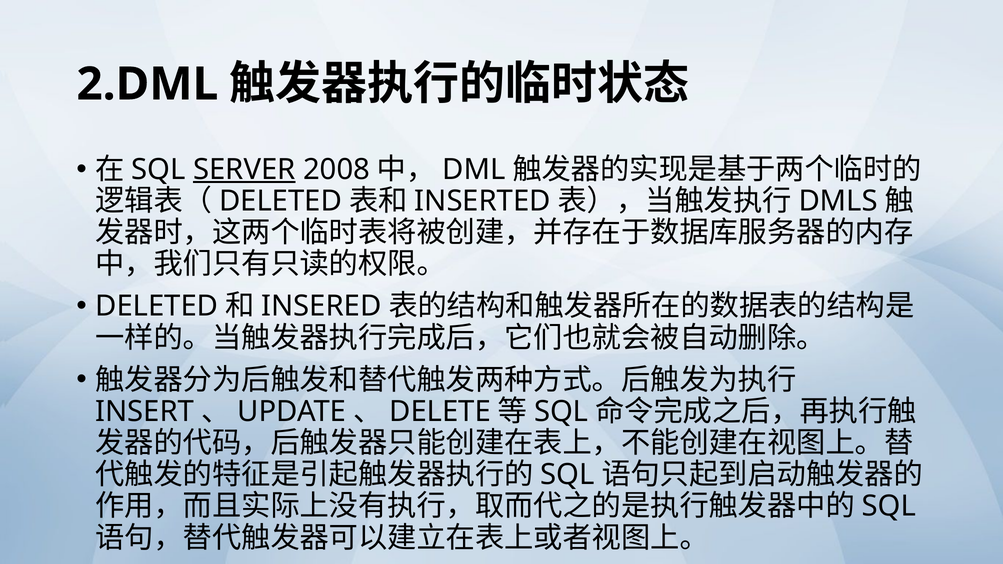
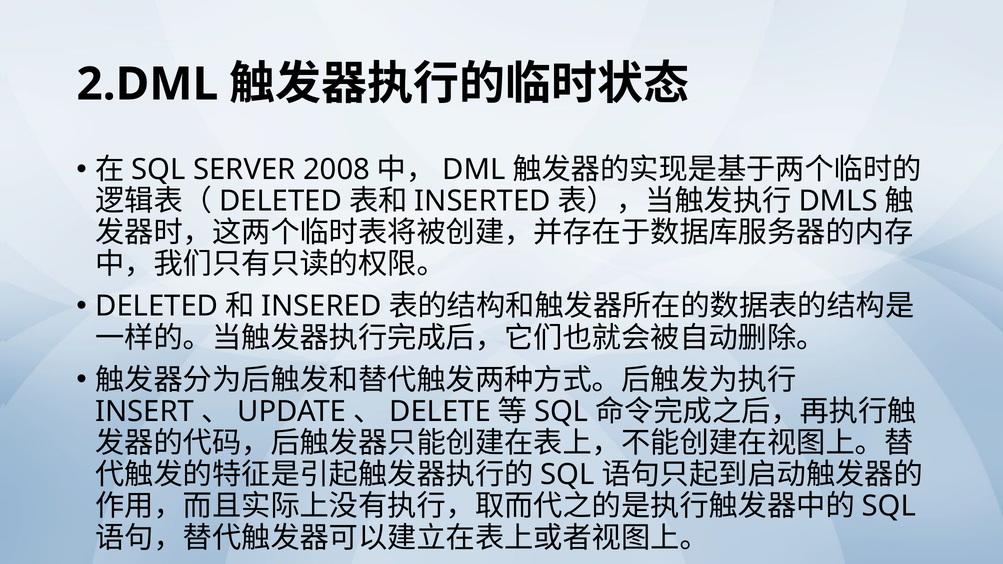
SERVER underline: present -> none (244, 170)
